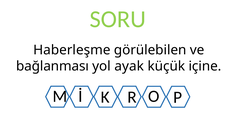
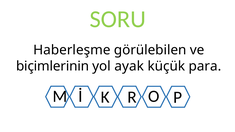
bağlanması: bağlanması -> biçimlerinin (53, 66)
içine: içine -> para (205, 66)
